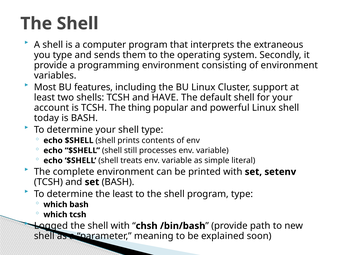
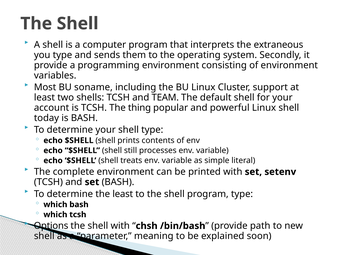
features: features -> soname (93, 87)
HAVE: HAVE -> TEAM (165, 98)
Logged: Logged -> Options (51, 226)
